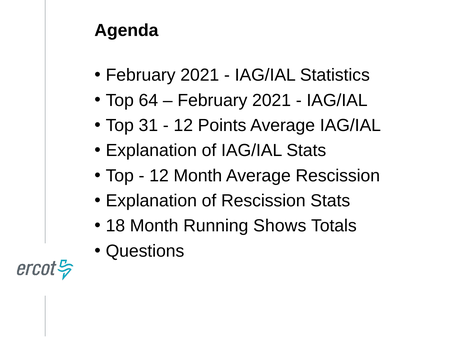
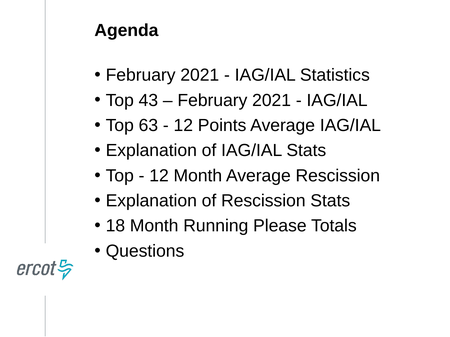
64: 64 -> 43 (148, 100)
31: 31 -> 63 (148, 126)
Shows: Shows -> Please (280, 226)
